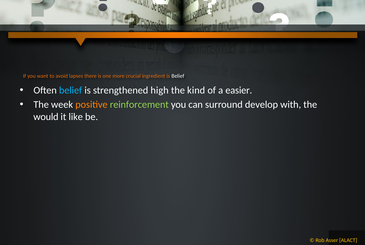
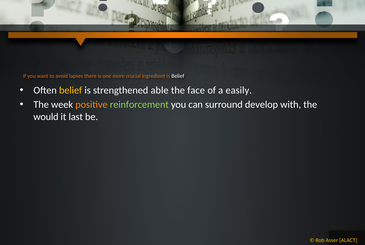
belief colour: light blue -> yellow (71, 90)
high: high -> able (160, 90)
kind: kind -> face (196, 90)
easier: easier -> easily (239, 90)
like: like -> last (76, 117)
